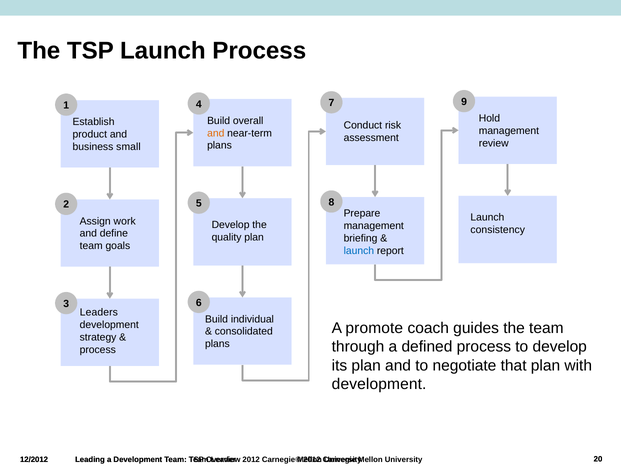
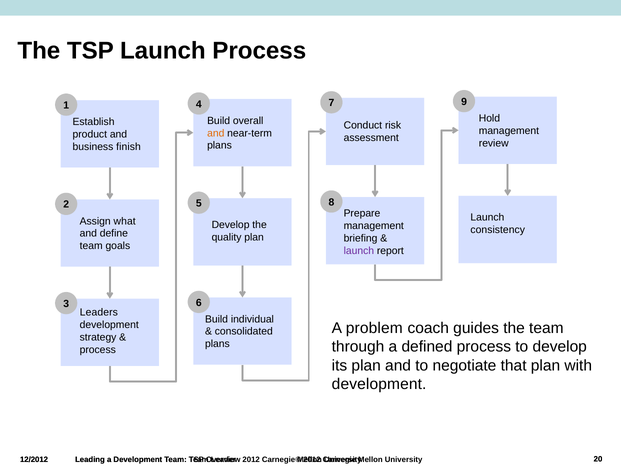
small: small -> finish (129, 147)
work: work -> what (125, 221)
launch colour: blue -> purple (359, 251)
promote: promote -> problem (374, 328)
